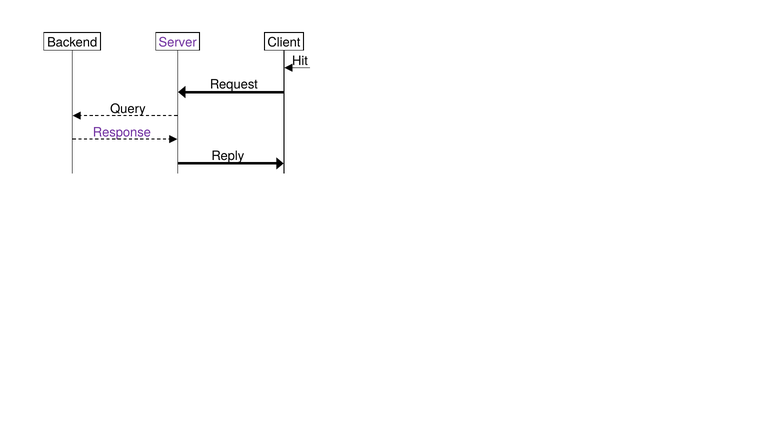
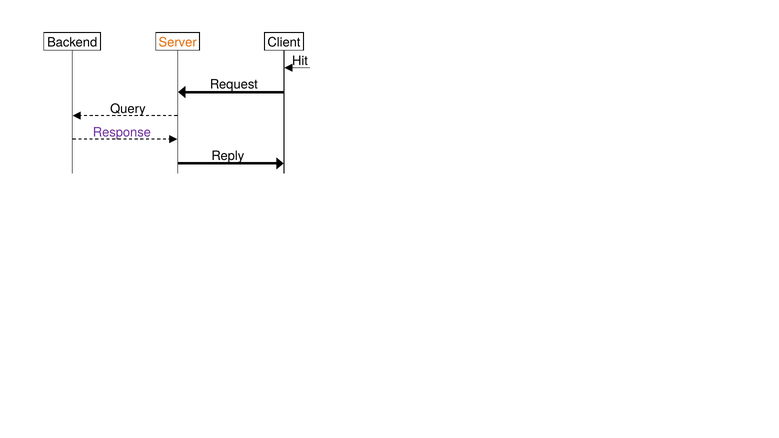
Server colour: purple -> orange (178, 42)
